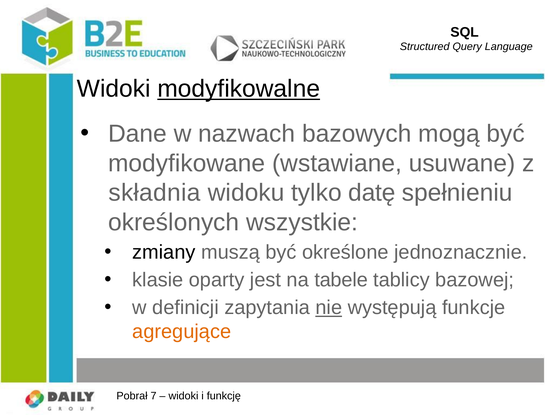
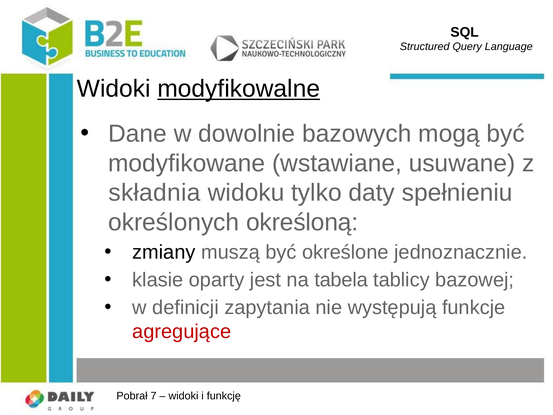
nazwach: nazwach -> dowolnie (247, 134)
datę: datę -> daty (372, 193)
wszystkie: wszystkie -> określoną (302, 222)
tabele: tabele -> tabela (341, 280)
nie underline: present -> none (329, 307)
agregujące colour: orange -> red (182, 331)
